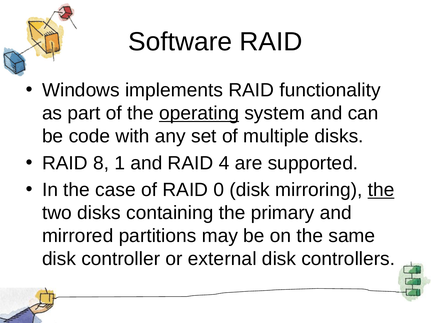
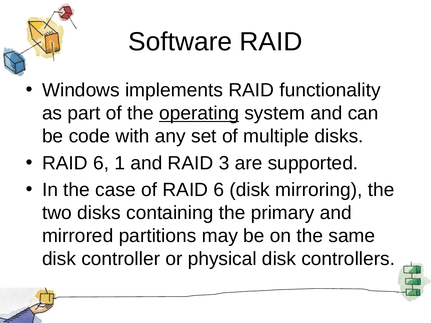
8: 8 -> 6 (101, 163)
4: 4 -> 3 (224, 163)
of RAID 0: 0 -> 6 (219, 190)
the underline: present -> none (381, 190)
external: external -> physical (222, 259)
